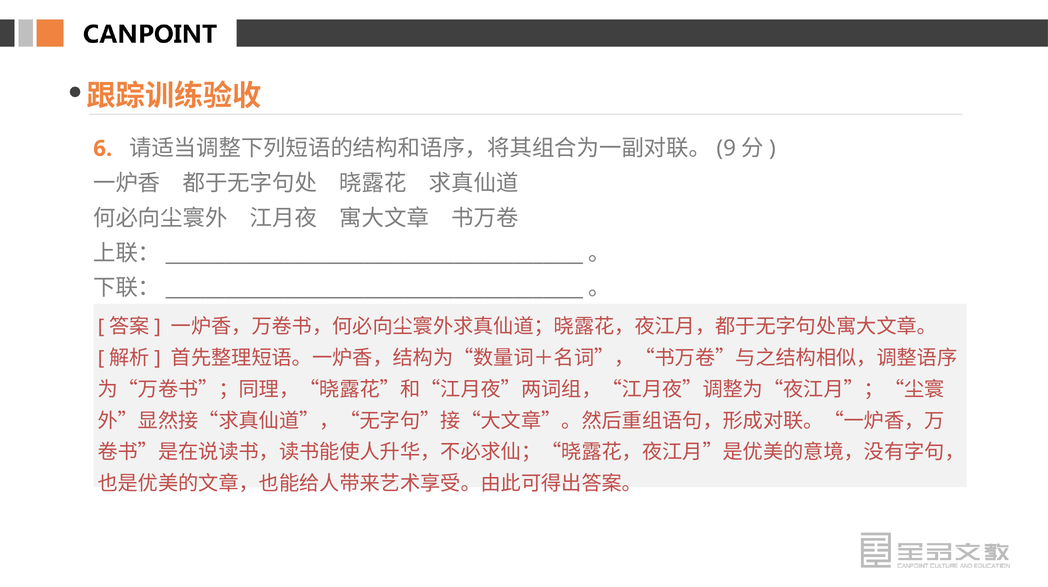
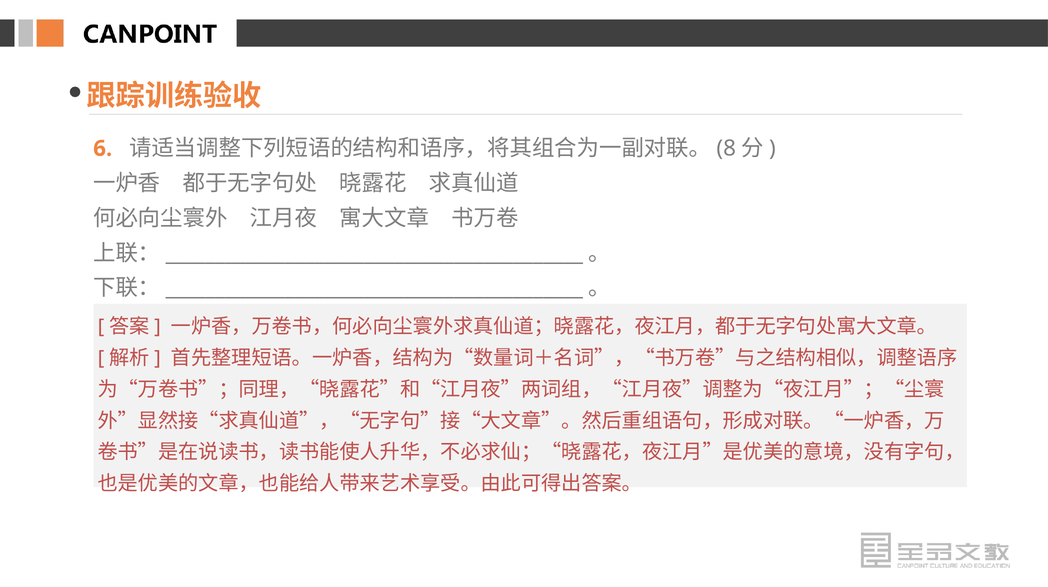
9: 9 -> 8 (726, 149)
